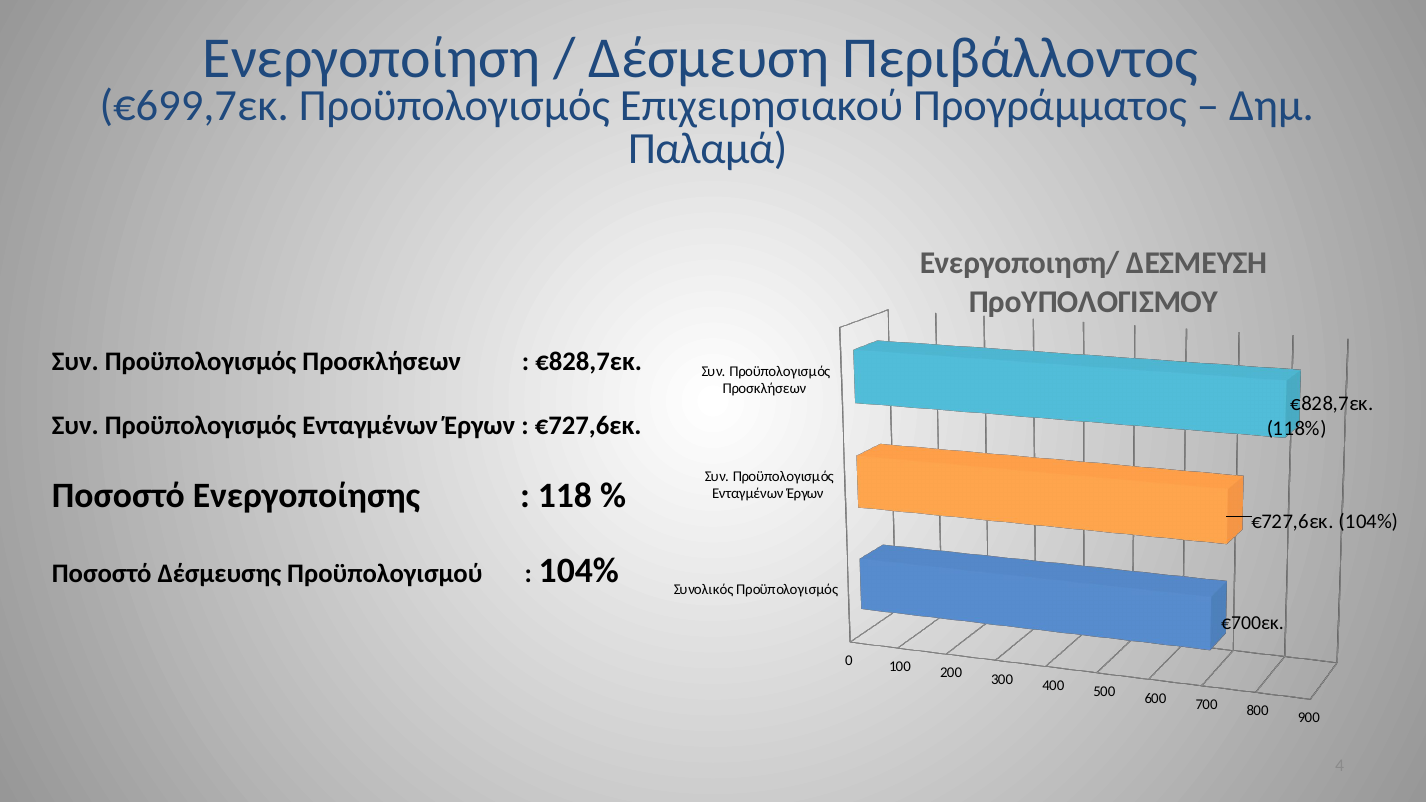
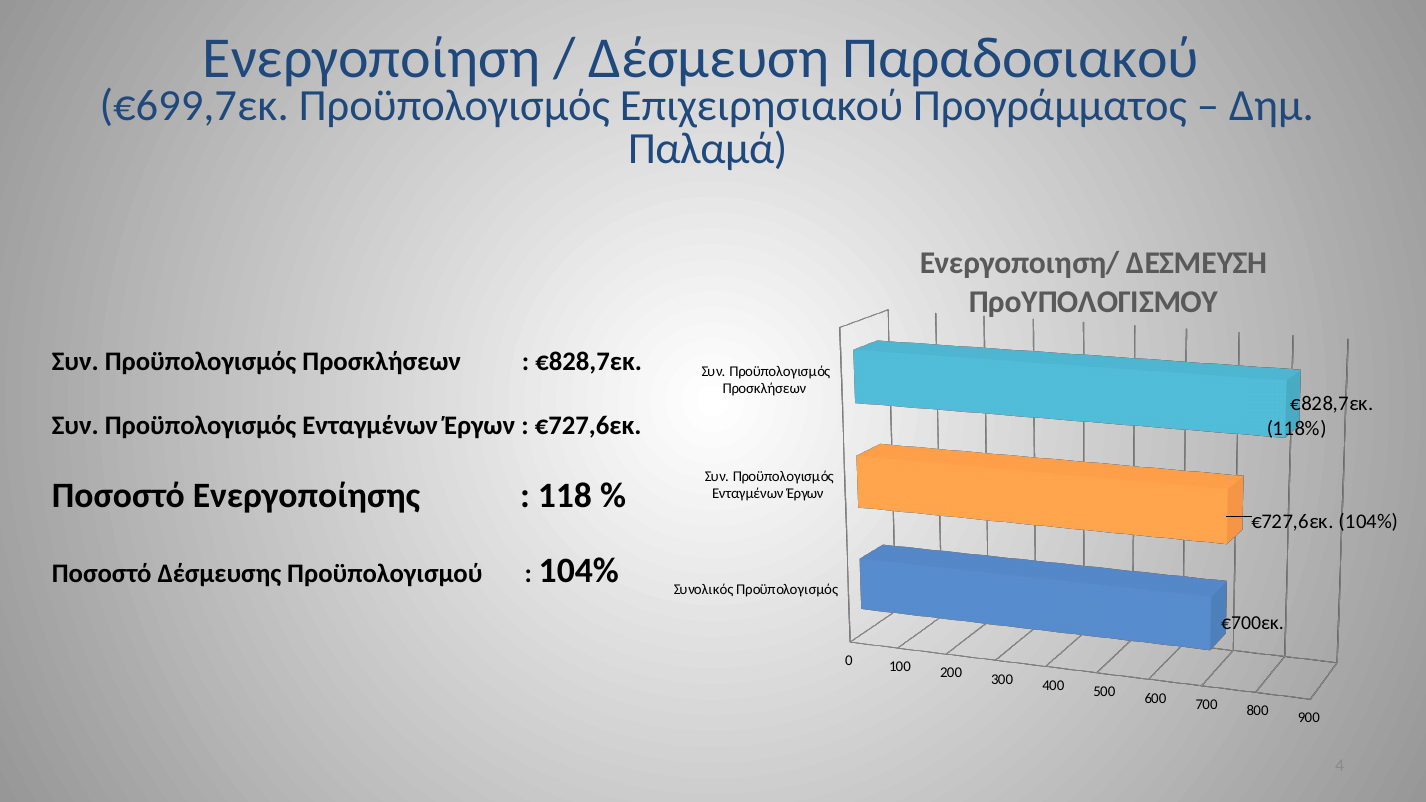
Περιβάλλοντος: Περιβάλλοντος -> Παραδοσιακού (1020, 58)
